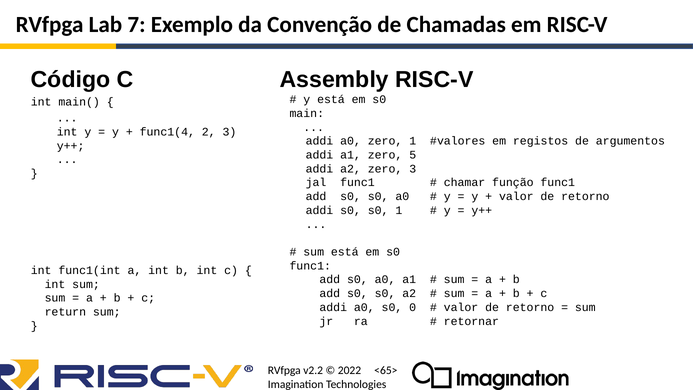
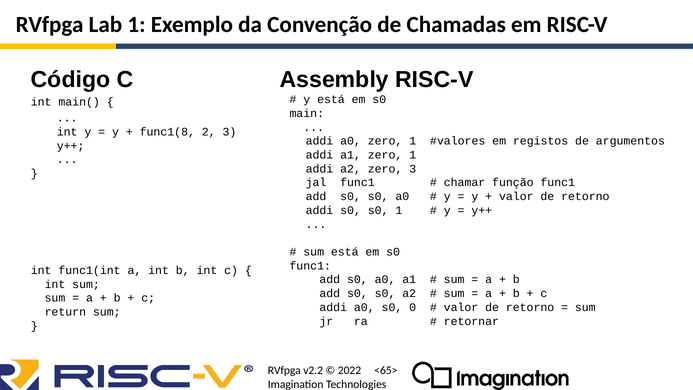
Lab 7: 7 -> 1 (137, 25)
func1(4: func1(4 -> func1(8 (167, 132)
a1 zero 5: 5 -> 1 (413, 155)
